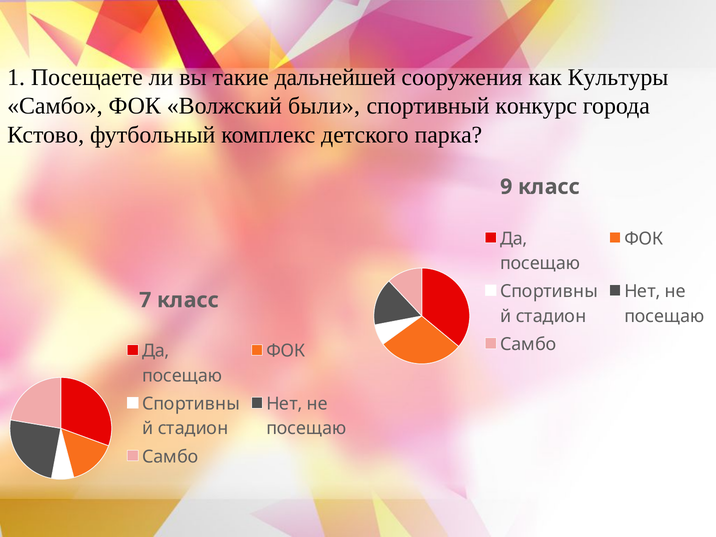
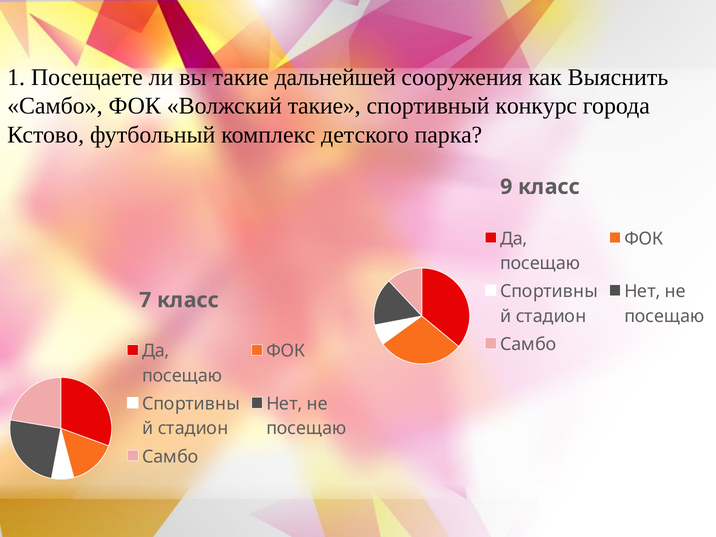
Культуры: Культуры -> Выяснить (618, 77)
Волжский были: были -> такие (324, 106)
